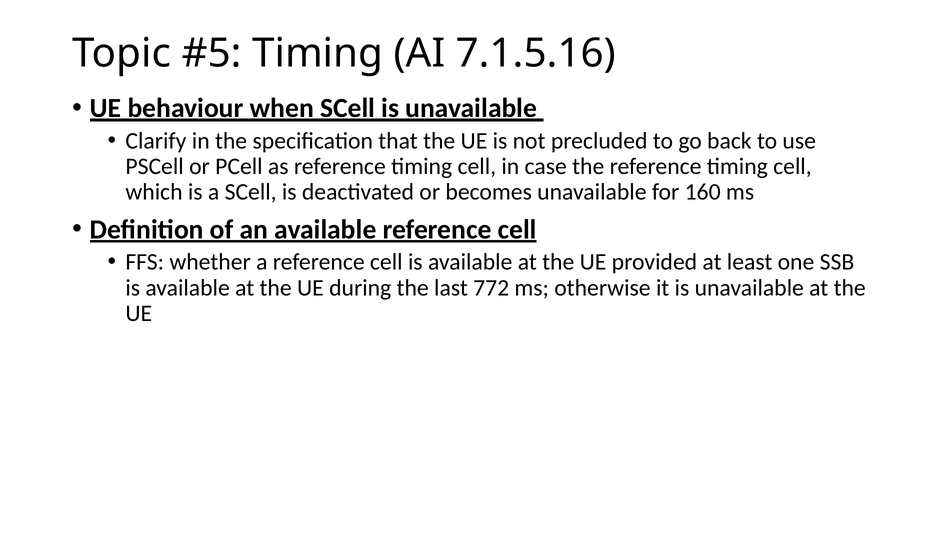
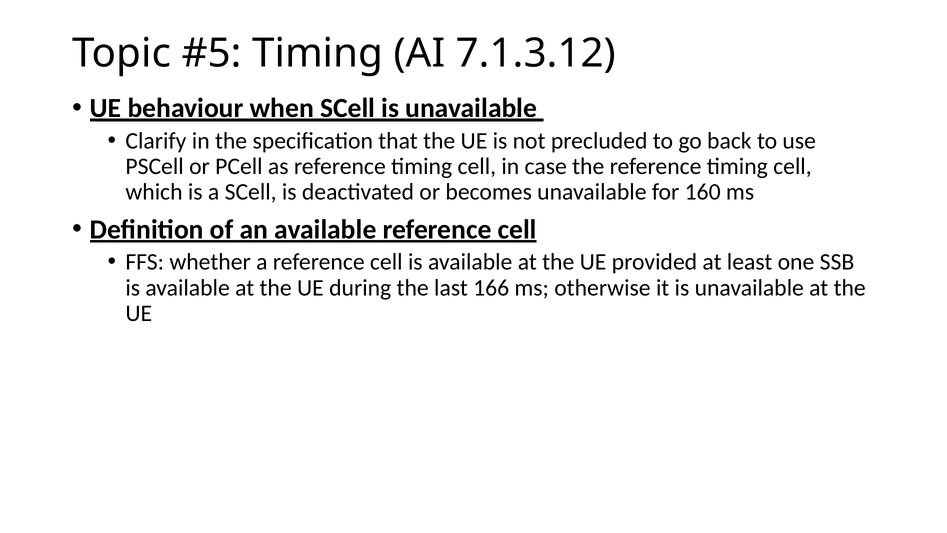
7.1.5.16: 7.1.5.16 -> 7.1.3.12 (536, 53)
772: 772 -> 166 (491, 288)
